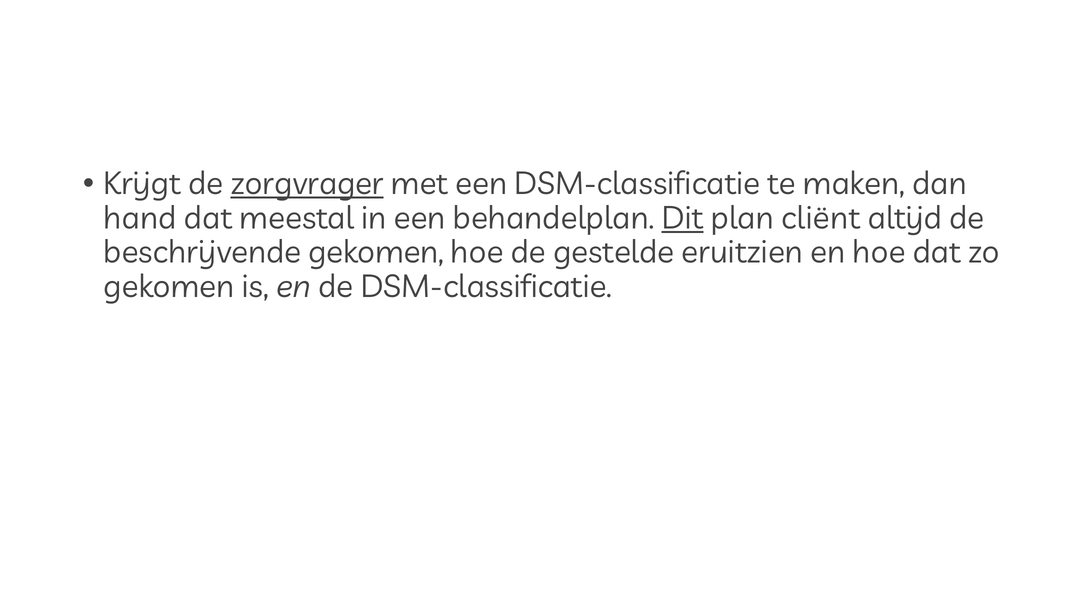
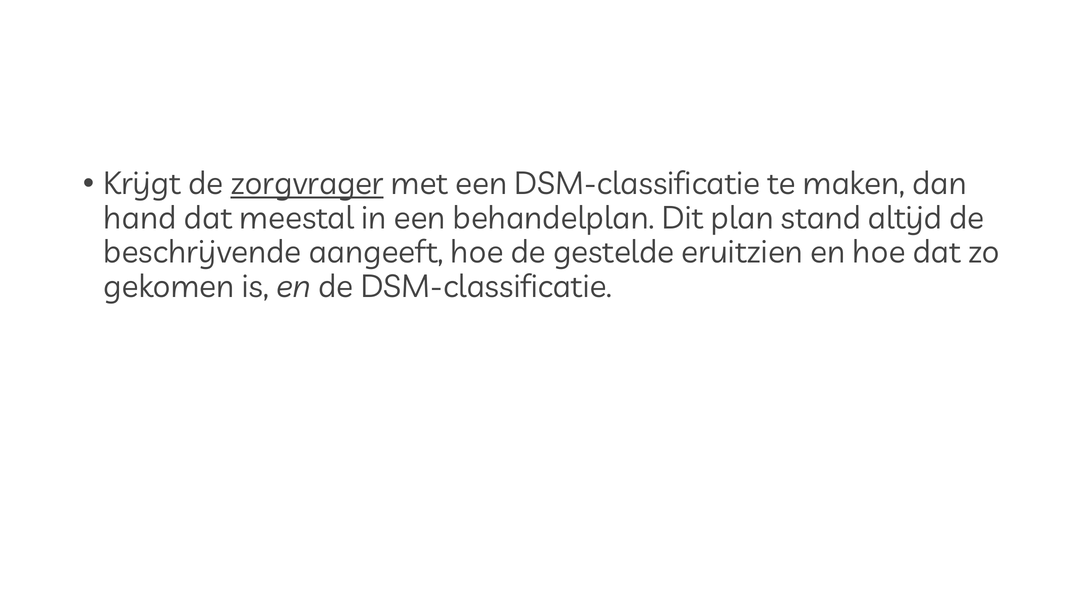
Dit underline: present -> none (683, 218)
cliënt: cliënt -> stand (821, 218)
beschrijvende gekomen: gekomen -> aangeeft (376, 253)
